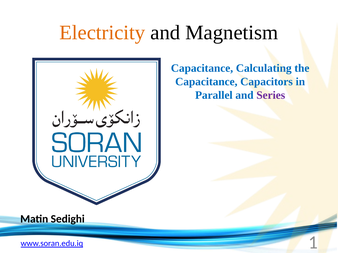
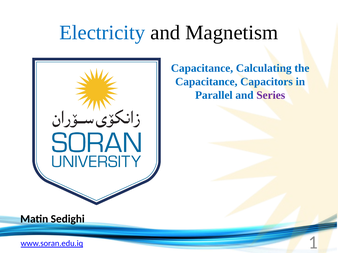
Electricity colour: orange -> blue (102, 33)
